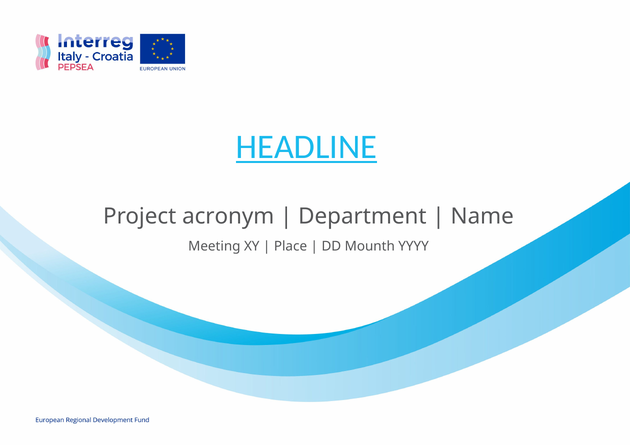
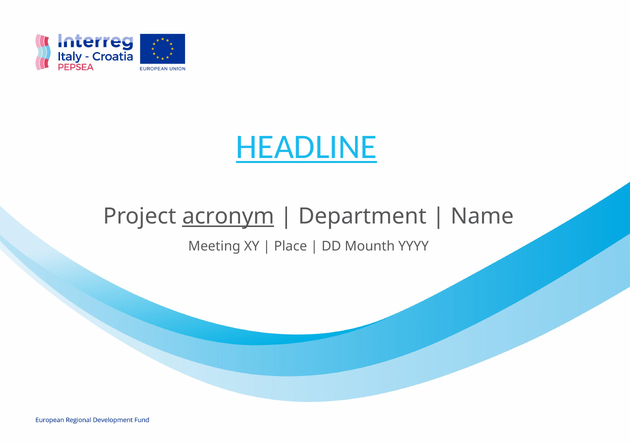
acronym underline: none -> present (228, 217)
